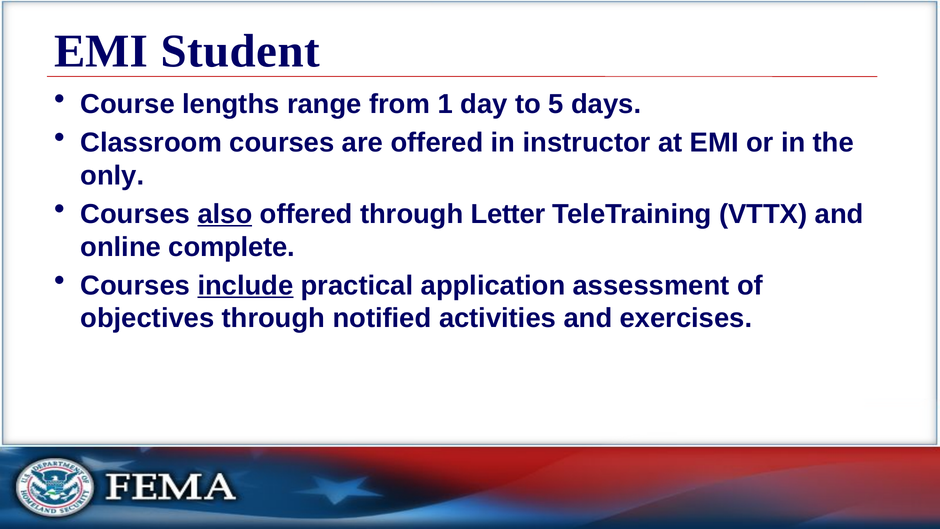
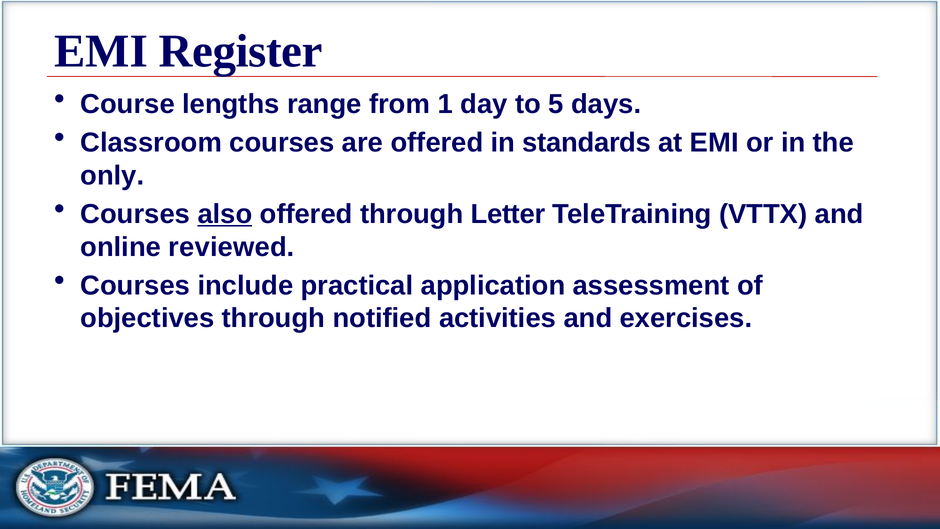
Student: Student -> Register (241, 51)
instructor: instructor -> standards (587, 143)
complete: complete -> reviewed (232, 247)
include underline: present -> none (245, 285)
